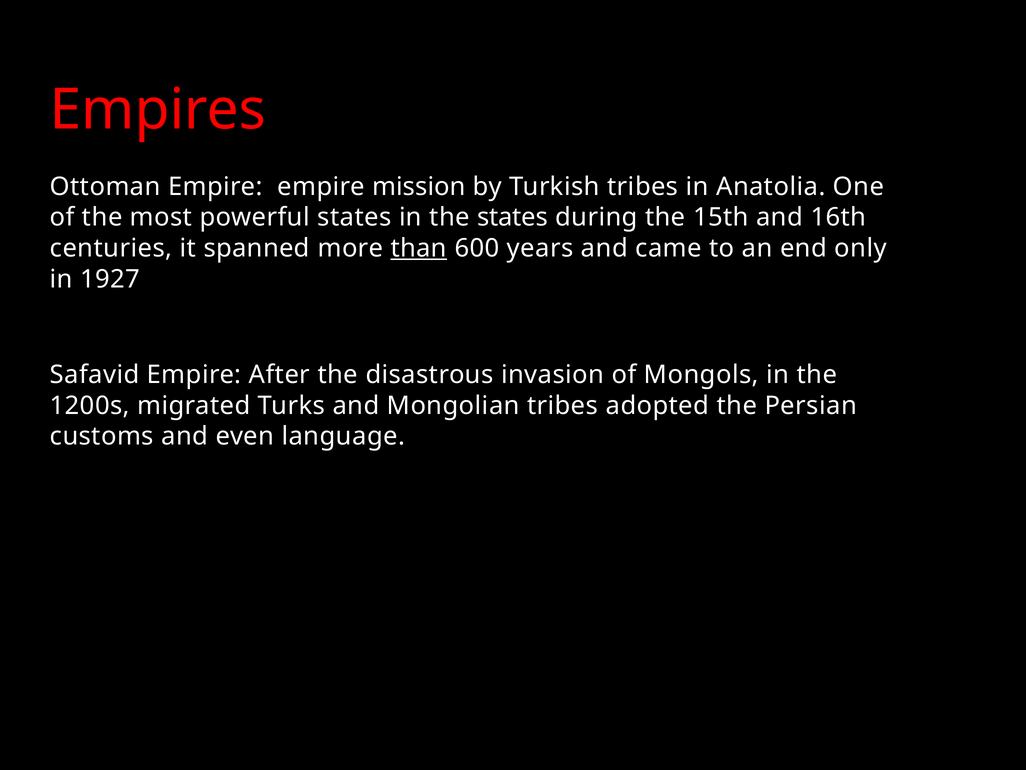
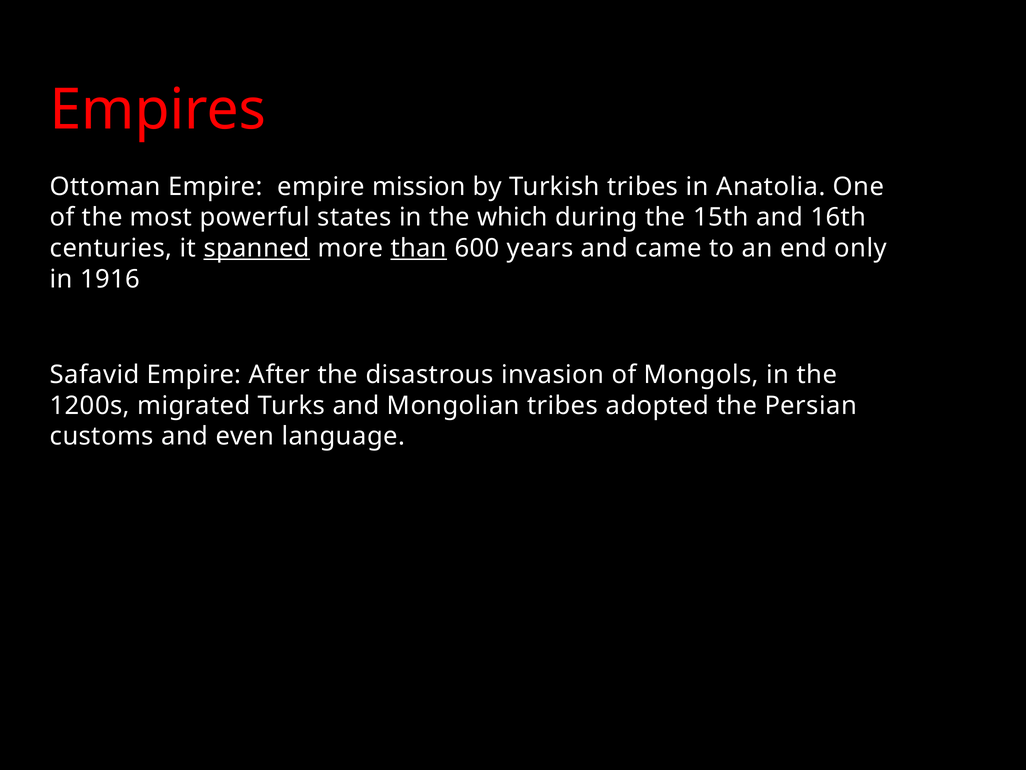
the states: states -> which (512, 217)
spanned underline: none -> present (257, 248)
1927: 1927 -> 1916 (110, 279)
